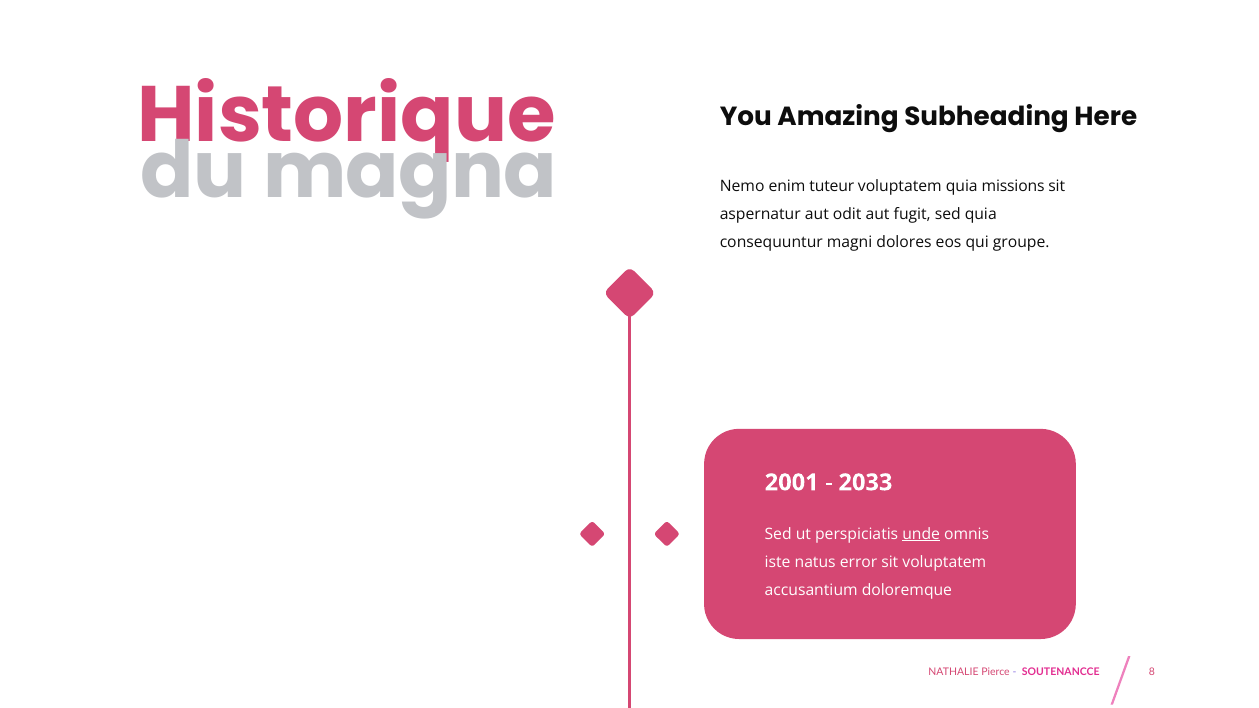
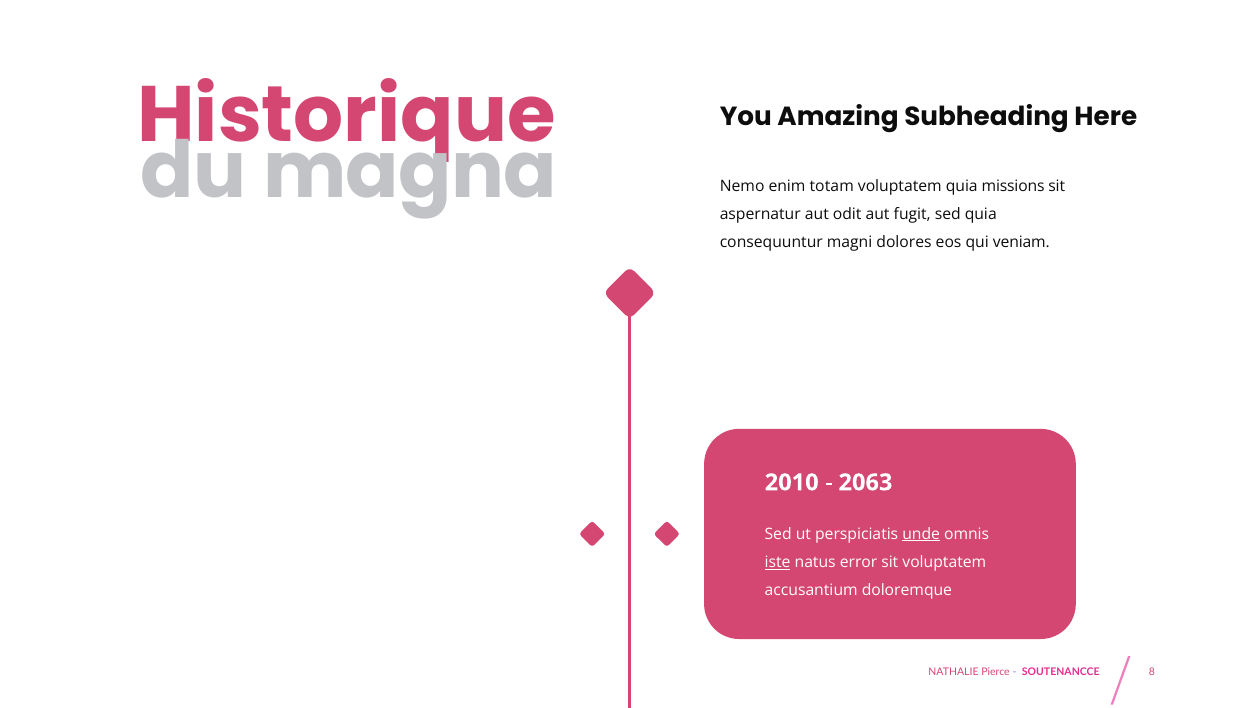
tuteur: tuteur -> totam (832, 186)
groupe: groupe -> veniam (1021, 243)
2001: 2001 -> 2010 (792, 483)
2033: 2033 -> 2063 (866, 483)
iste underline: none -> present (778, 563)
